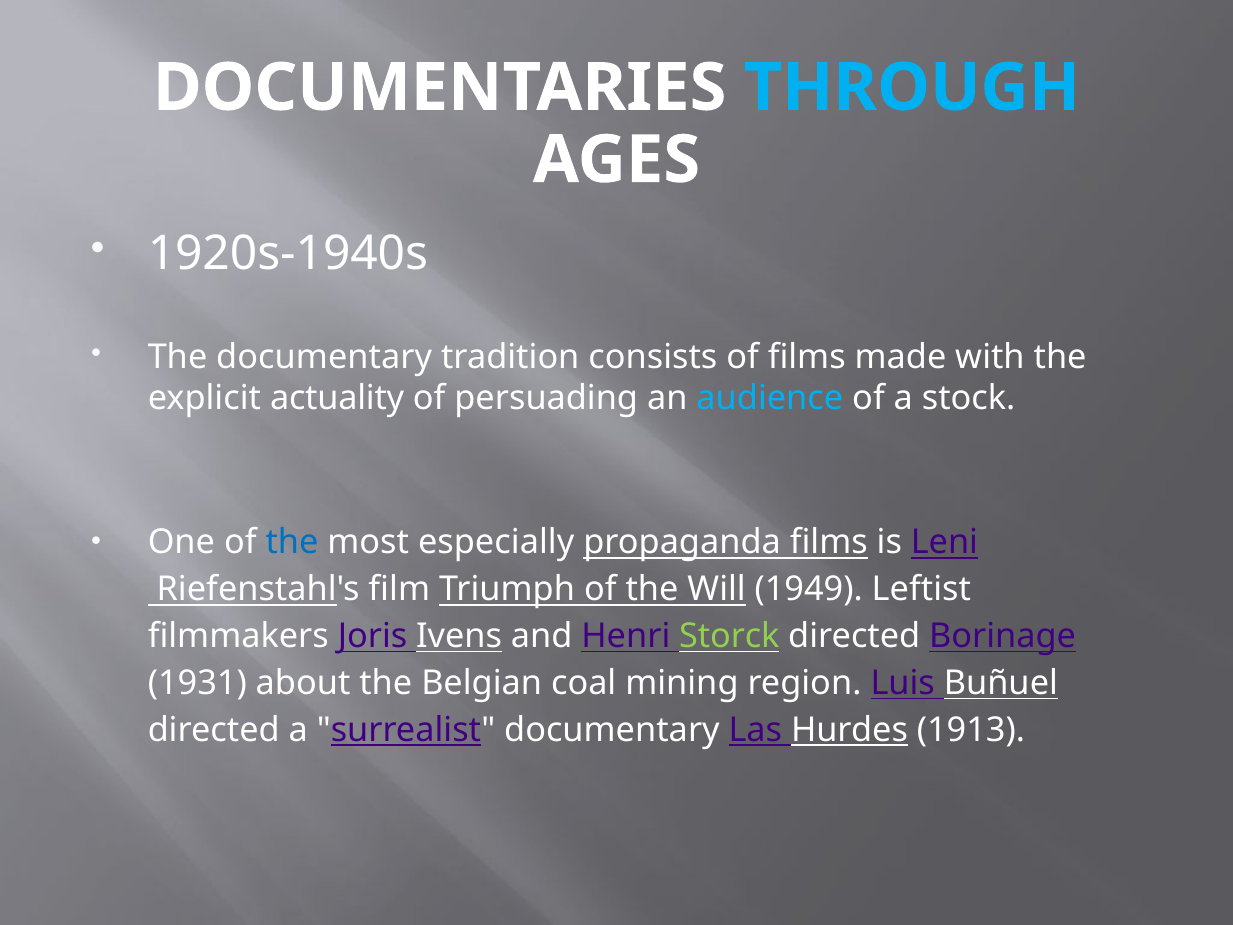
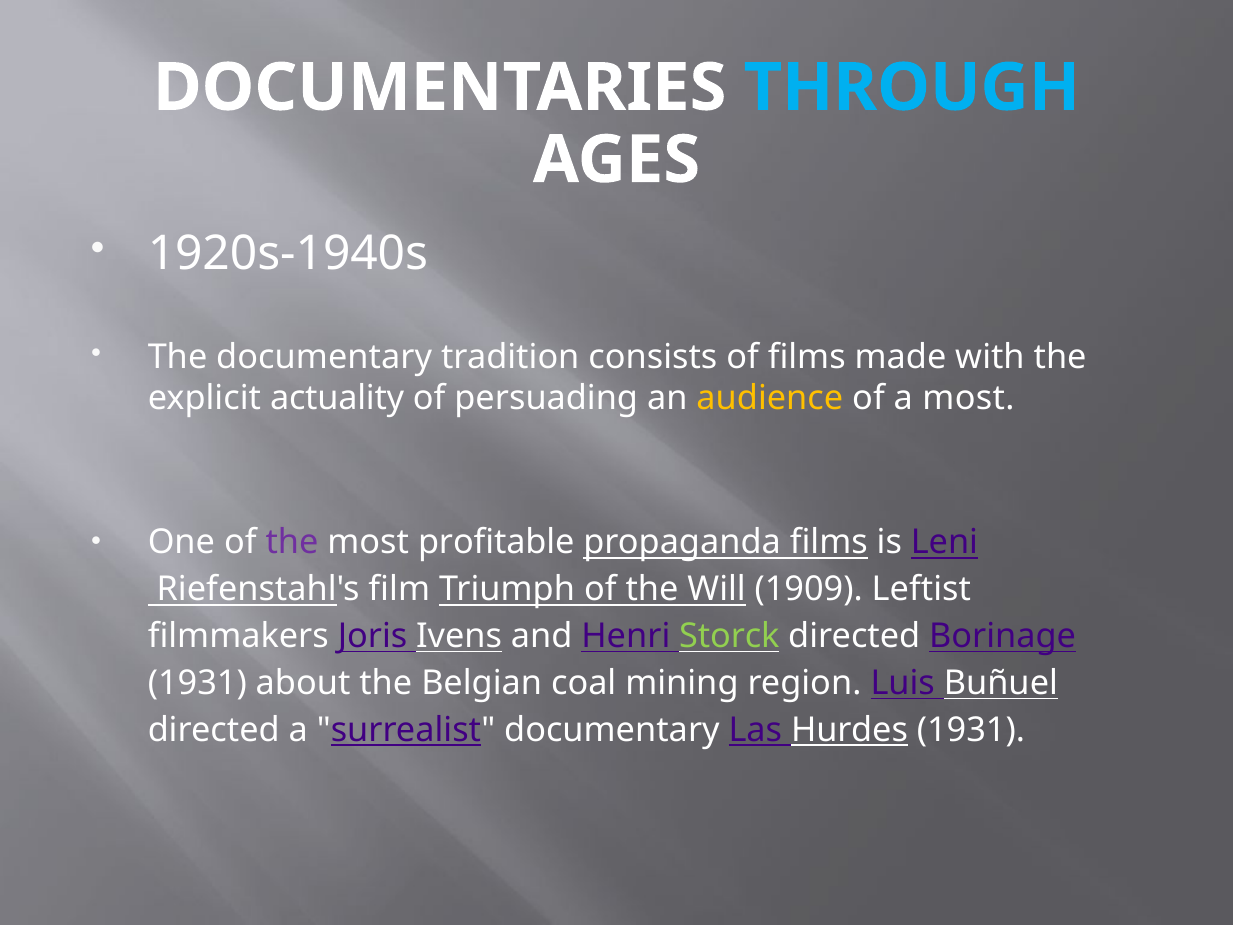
audience colour: light blue -> yellow (770, 398)
a stock: stock -> most (968, 398)
the colour: blue -> purple (292, 542)
especially: especially -> profitable (496, 542)
1949: 1949 -> 1909 (809, 589)
Hurdes 1913: 1913 -> 1931 (971, 730)
